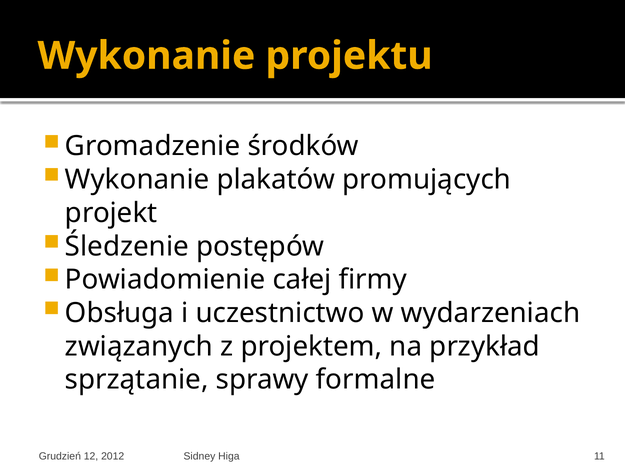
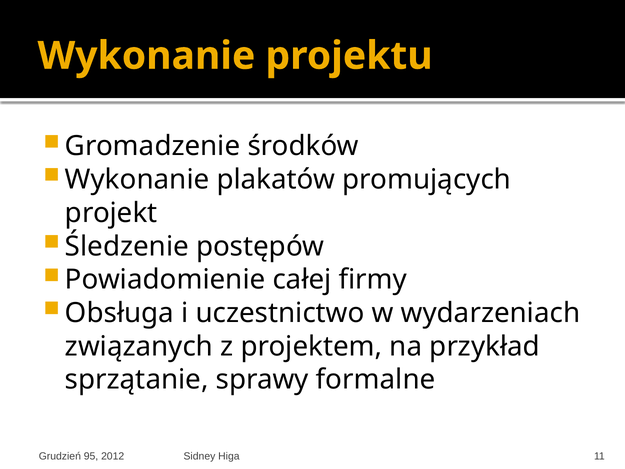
12: 12 -> 95 (91, 456)
